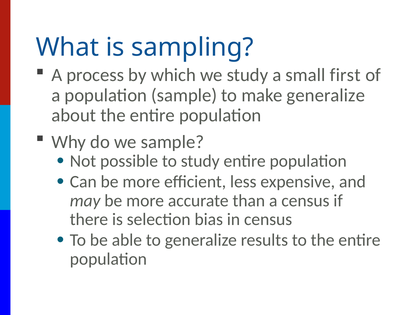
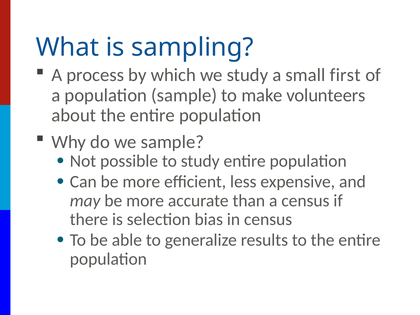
make generalize: generalize -> volunteers (326, 95)
